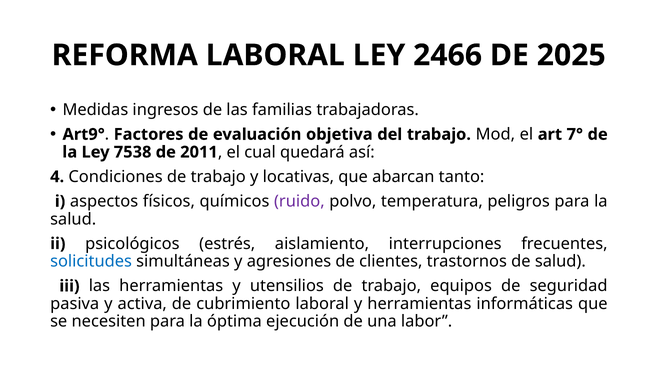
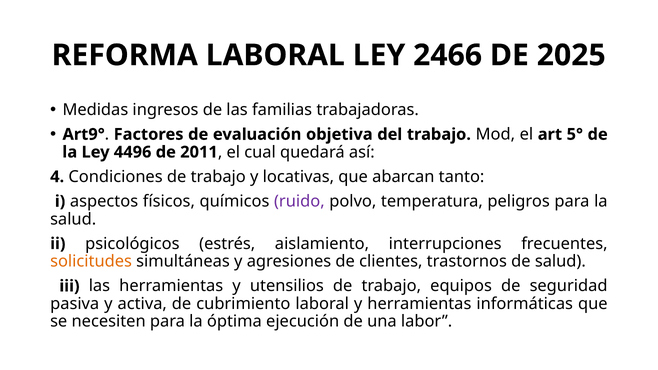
7°: 7° -> 5° (575, 134)
7538: 7538 -> 4496 (133, 152)
solicitudes colour: blue -> orange (91, 262)
